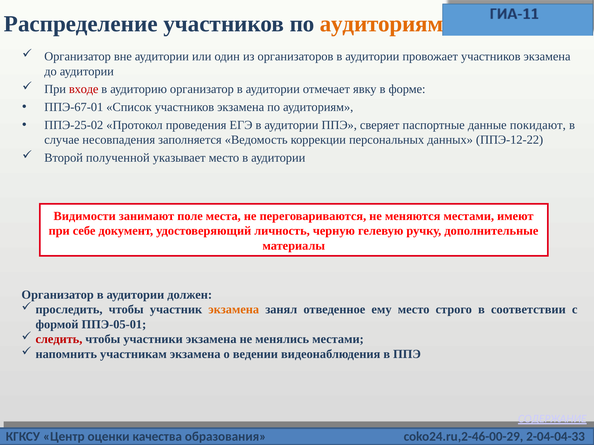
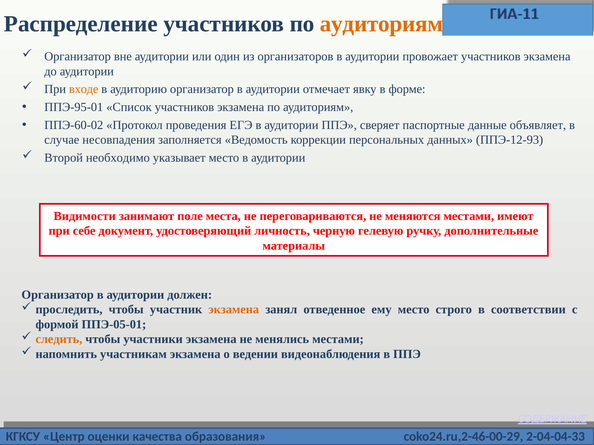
входе colour: red -> orange (84, 89)
ППЭ-67-01: ППЭ-67-01 -> ППЭ-95-01 (74, 107)
ППЭ-25-02: ППЭ-25-02 -> ППЭ-60-02 (74, 125)
покидают: покидают -> объявляет (538, 125)
ППЭ-12-22: ППЭ-12-22 -> ППЭ-12-93 (510, 140)
полученной: полученной -> необходимо (118, 158)
следить colour: red -> orange (59, 339)
